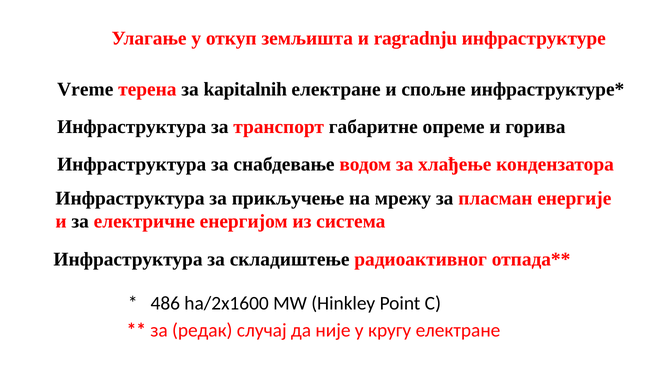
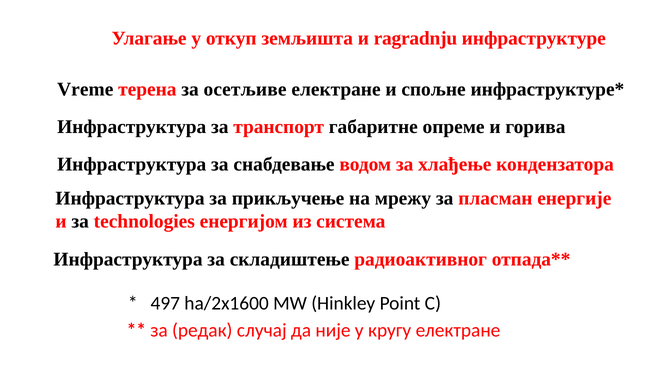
kapitalnih: kapitalnih -> осетљиве (245, 89)
електричне: електричне -> technologies (144, 221)
486: 486 -> 497 (165, 304)
